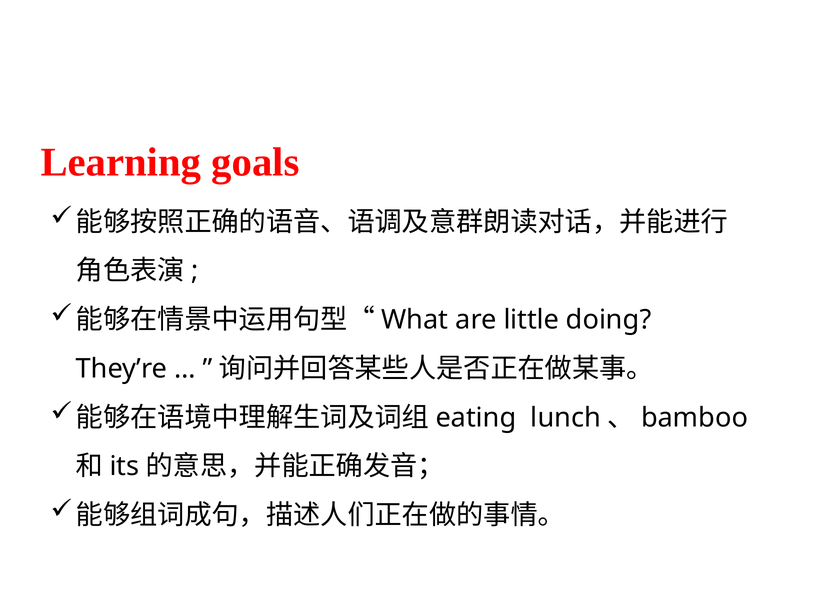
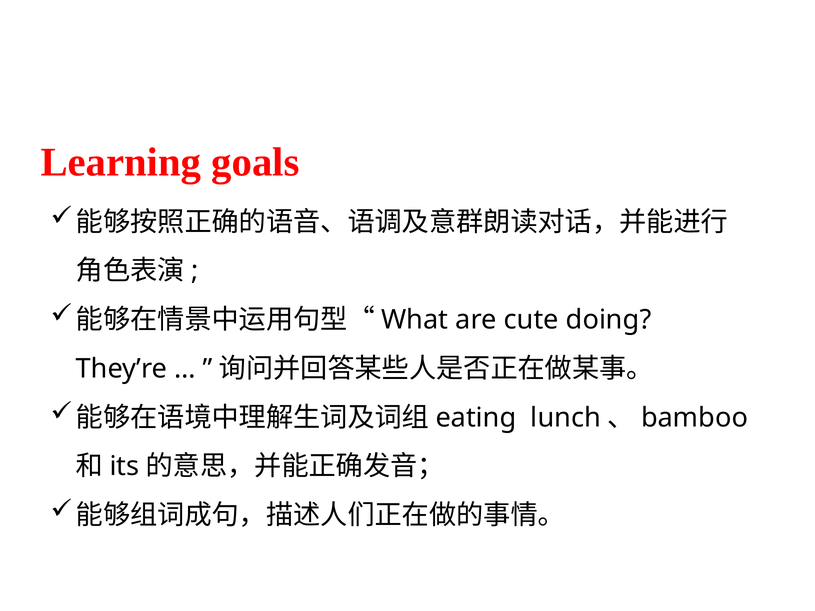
little: little -> cute (531, 320)
